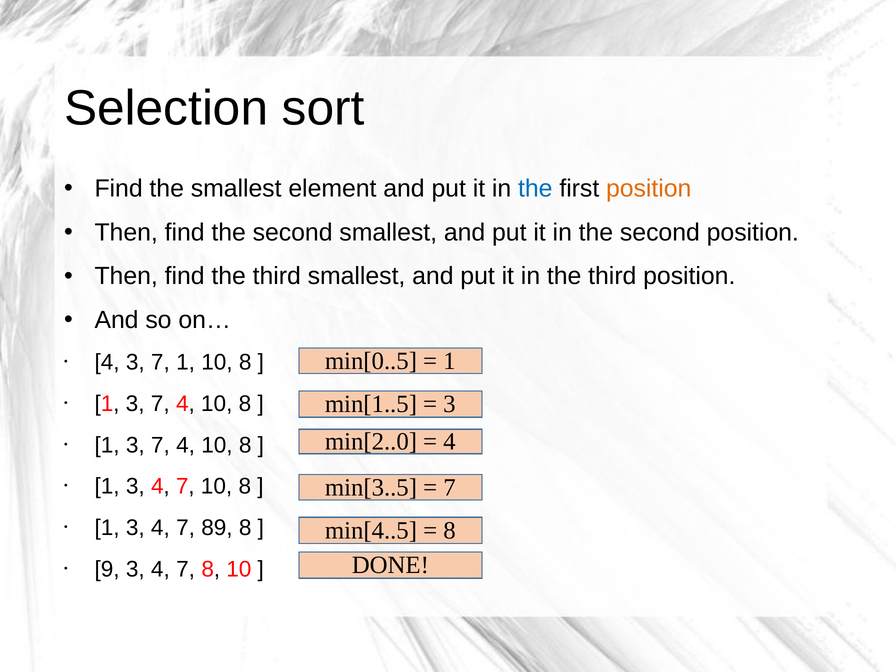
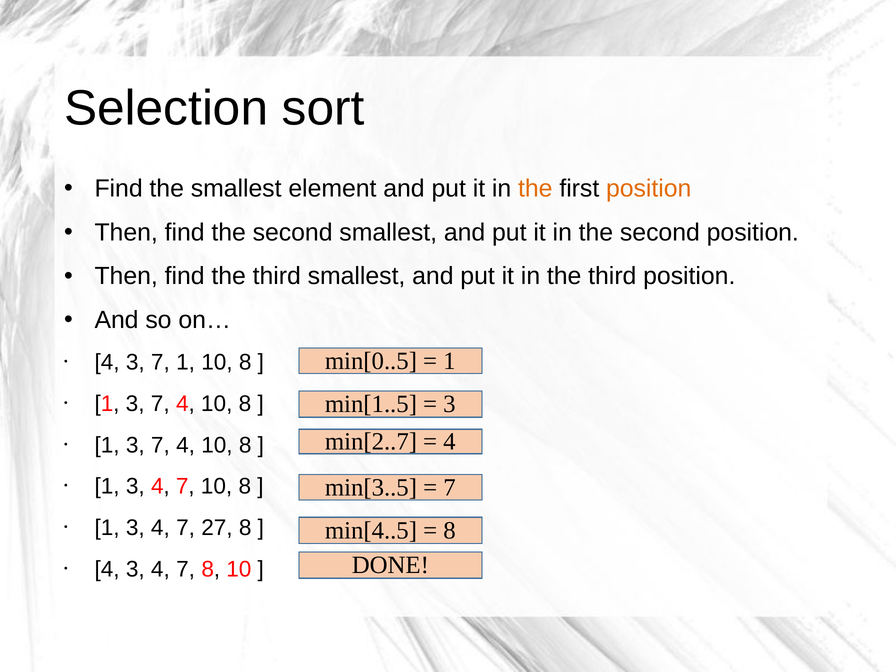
the colour: blue -> orange (535, 188)
min[2..0: min[2..0 -> min[2..7 (371, 442)
89: 89 -> 27 (217, 528)
9: 9 -> 4 (107, 569)
